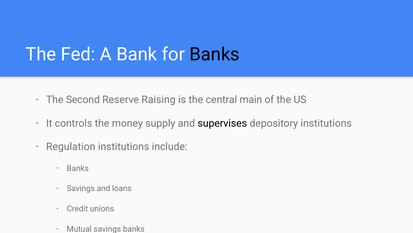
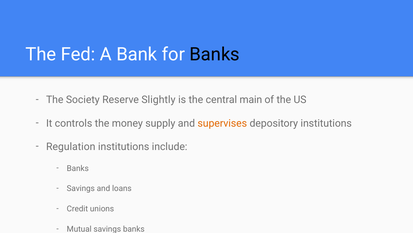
Second: Second -> Society (83, 100)
Raising: Raising -> Slightly (158, 100)
supervises colour: black -> orange (222, 123)
